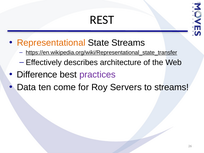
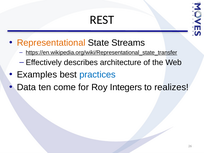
Difference: Difference -> Examples (37, 75)
practices colour: purple -> blue (97, 75)
Servers: Servers -> Integers (126, 87)
to streams: streams -> realizes (172, 87)
